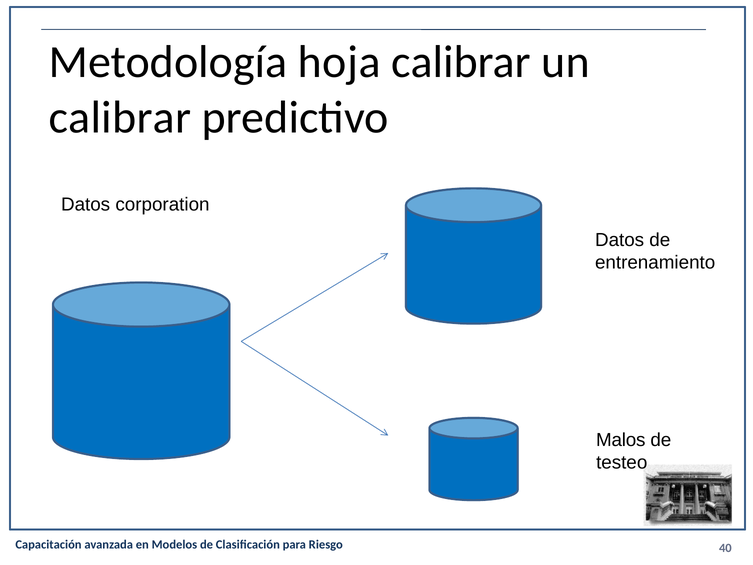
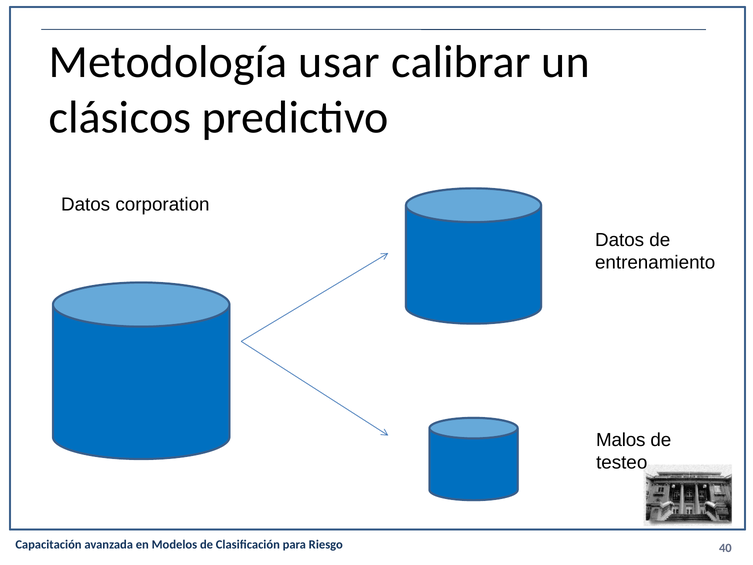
hoja: hoja -> usar (339, 62)
calibrar: calibrar -> clásicos (120, 117)
